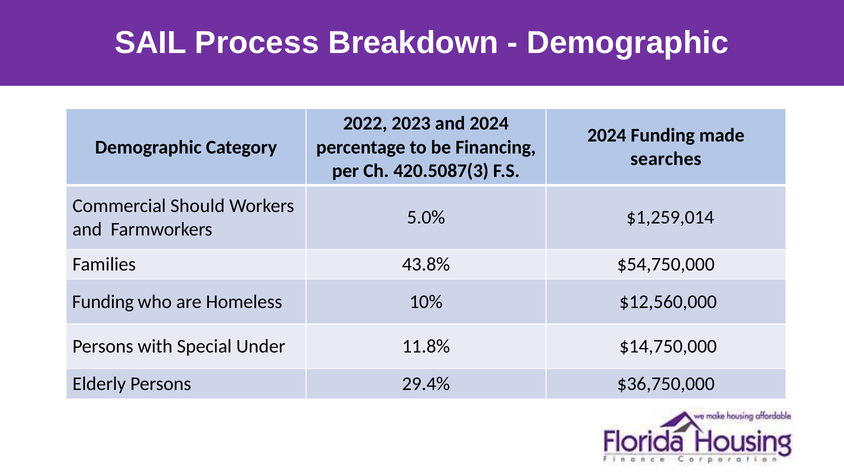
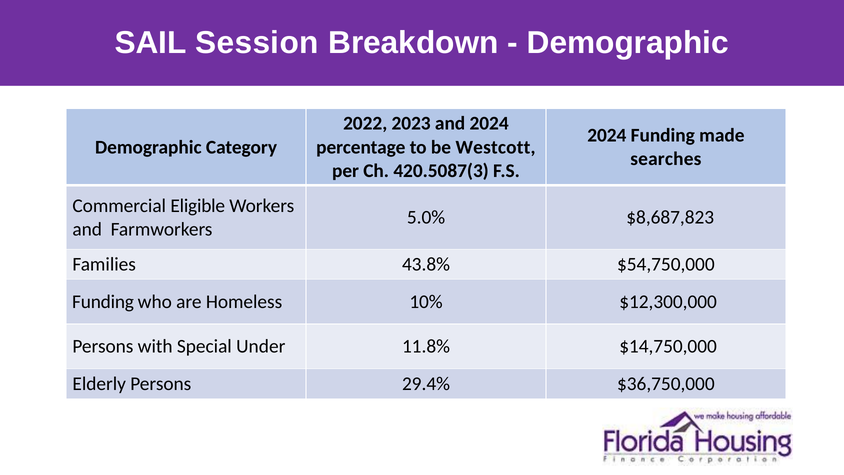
Process: Process -> Session (257, 43)
Financing: Financing -> Westcott (496, 147)
Should: Should -> Eligible (198, 206)
$1,259,014: $1,259,014 -> $8,687,823 (670, 217)
$12,560,000: $12,560,000 -> $12,300,000 (668, 302)
